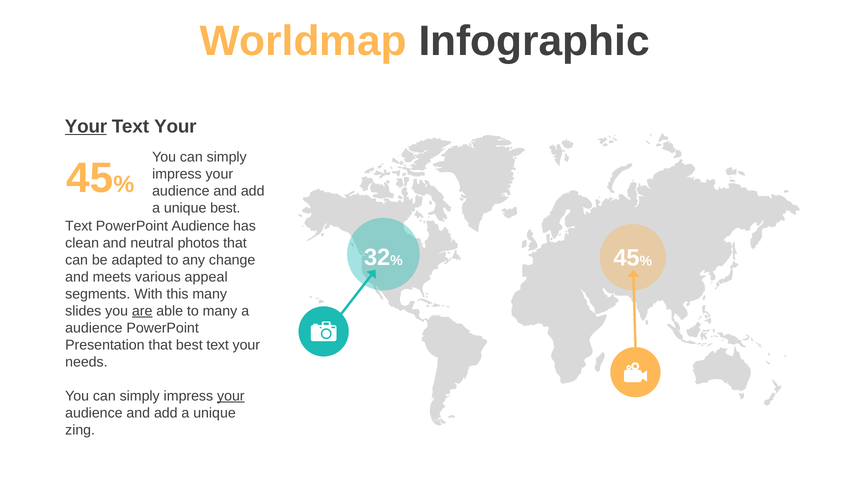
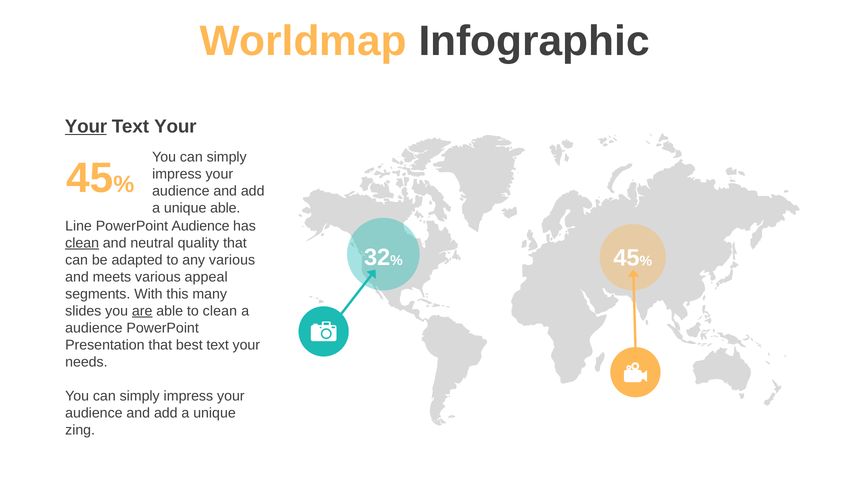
unique best: best -> able (225, 208)
Text: Text -> Line (79, 226)
clean underline: none -> present (82, 243)
photos: photos -> quality (198, 243)
any change: change -> various (232, 260)
to many: many -> clean (220, 311)
your underline: present -> none (231, 396)
